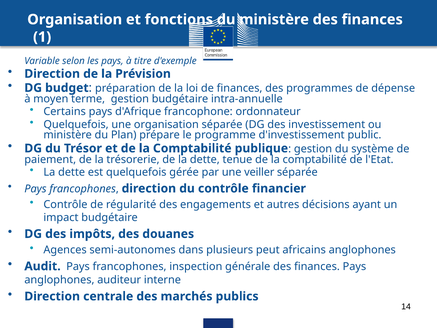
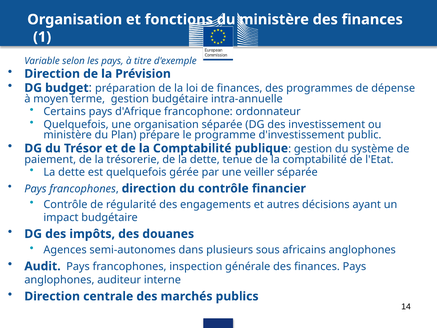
peut: peut -> sous (268, 250)
